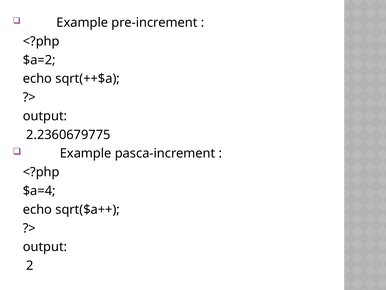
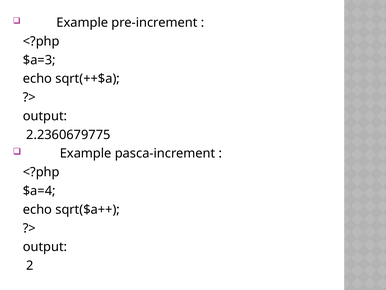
$a=2: $a=2 -> $a=3 (39, 60)
